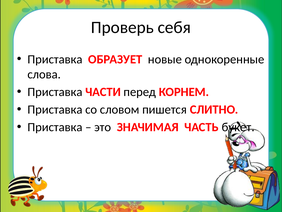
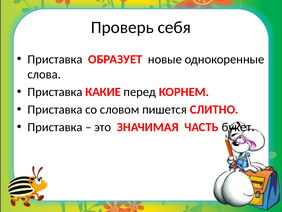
ЧАСТИ: ЧАСТИ -> КАКИЕ (103, 92)
